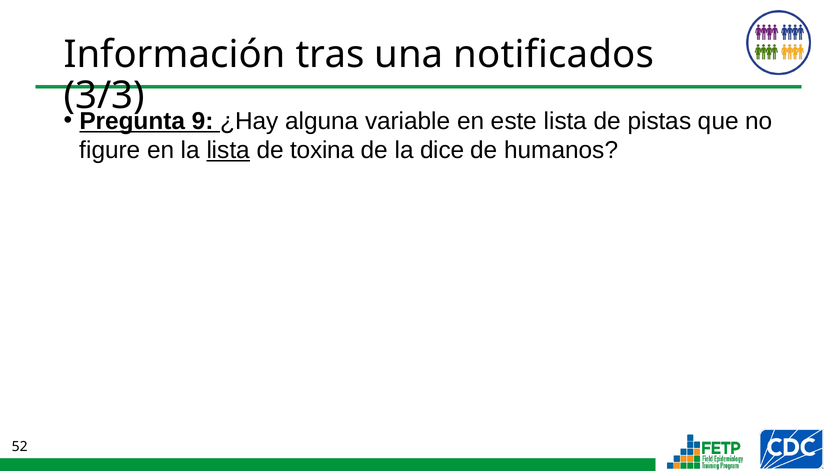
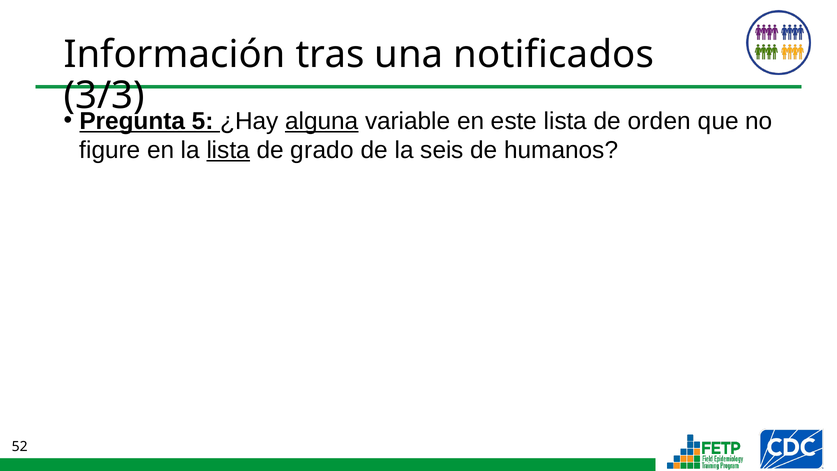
9: 9 -> 5 (203, 121)
alguna underline: none -> present (322, 121)
pistas: pistas -> orden (659, 121)
toxina: toxina -> grado (322, 150)
dice: dice -> seis (442, 150)
